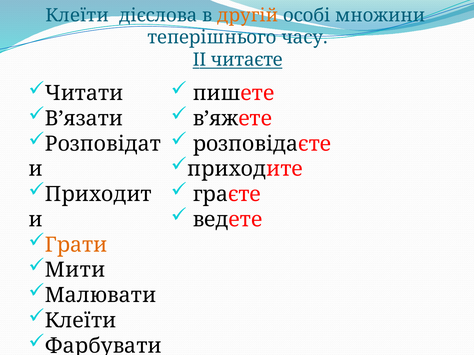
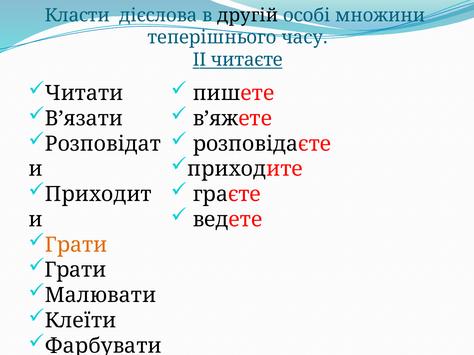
Клеїти: Клеїти -> Класти (77, 15)
другій colour: orange -> black (248, 15)
Мити: Мити -> Грати (75, 270)
